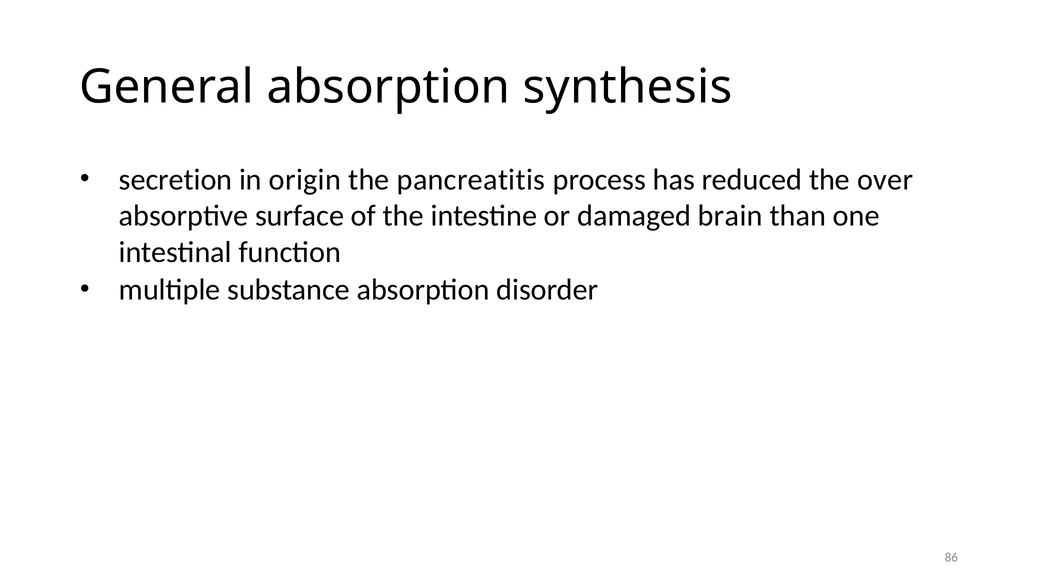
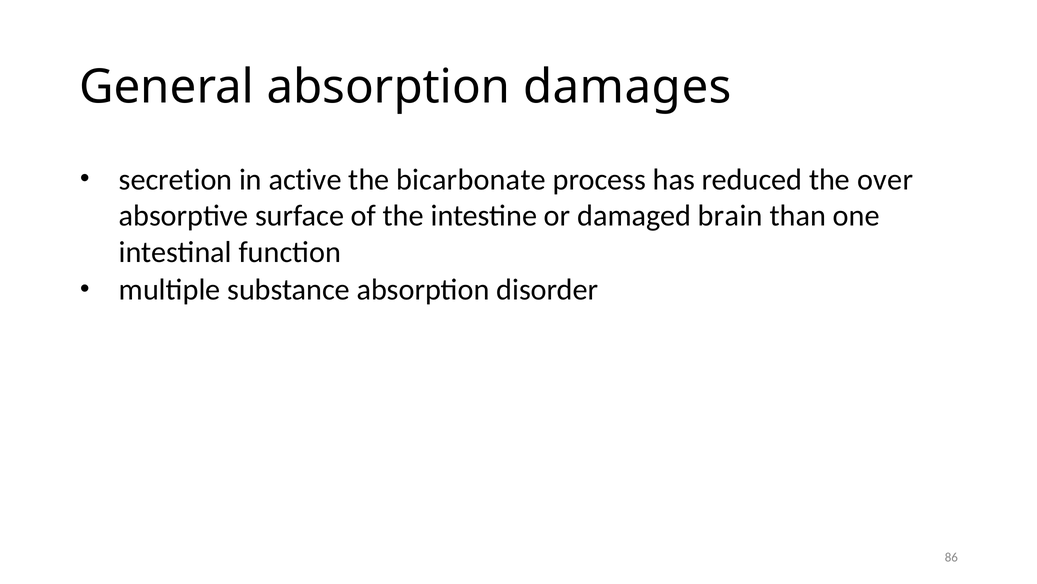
synthesis: synthesis -> damages (627, 87)
origin: origin -> active (305, 179)
pancreatitis: pancreatitis -> bicarbonate (471, 179)
